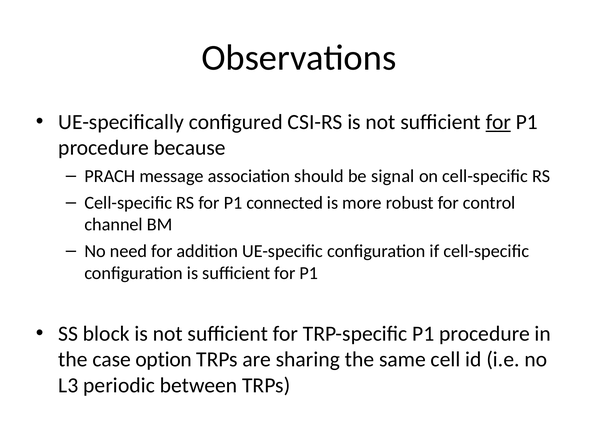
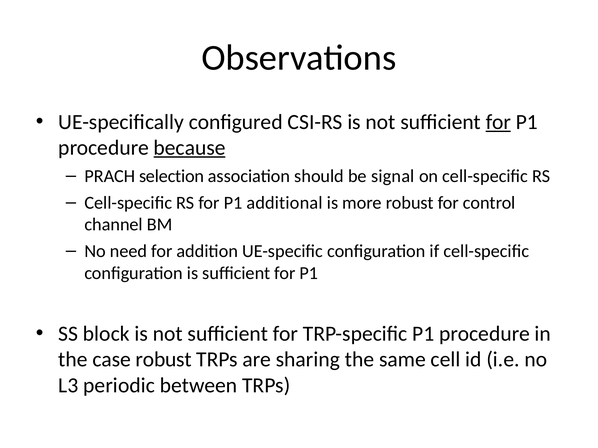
because underline: none -> present (190, 148)
message: message -> selection (172, 176)
connected: connected -> additional (285, 203)
case option: option -> robust (164, 360)
